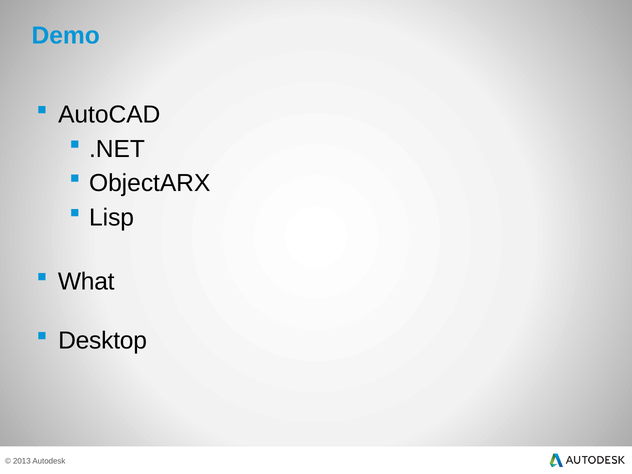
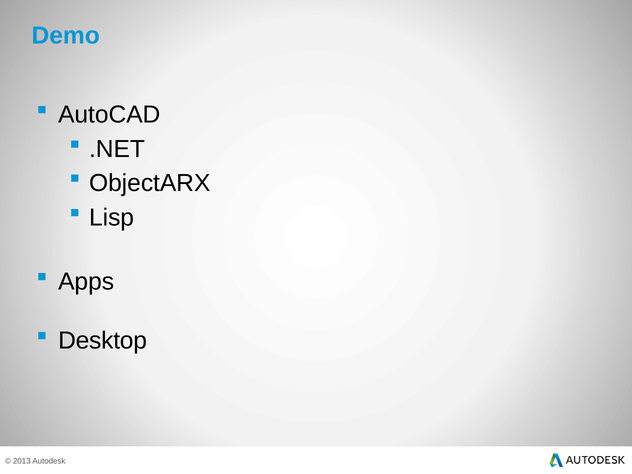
What: What -> Apps (86, 282)
